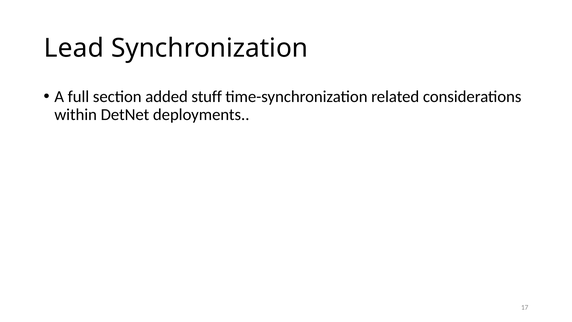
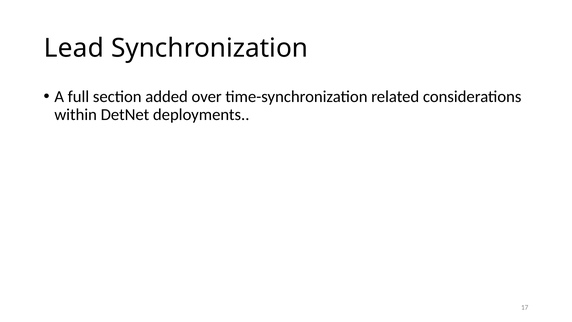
stuff: stuff -> over (207, 97)
